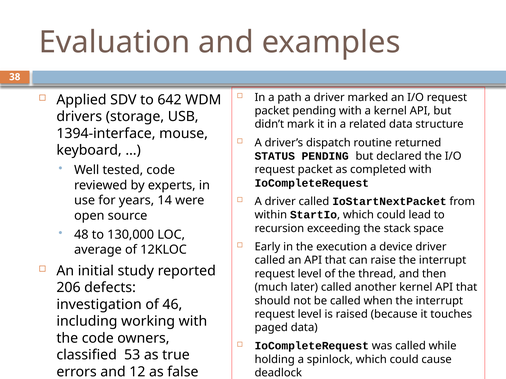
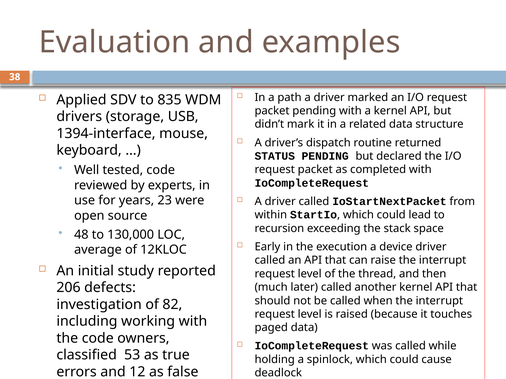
642: 642 -> 835 (169, 100)
14: 14 -> 23 (165, 201)
46: 46 -> 82 (172, 305)
